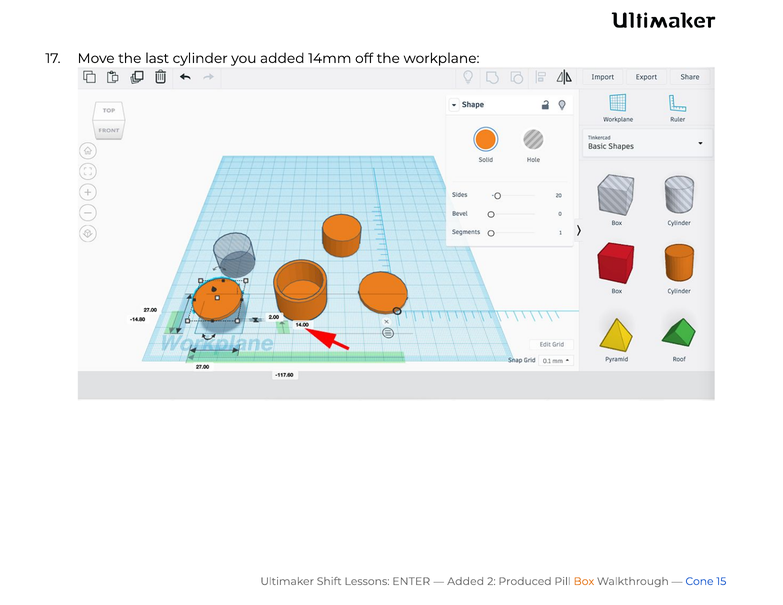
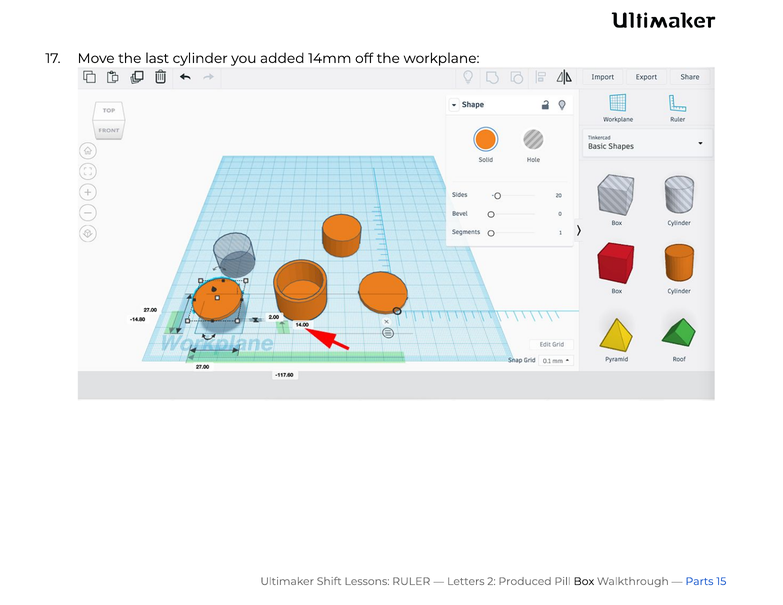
ENTER: ENTER -> RULER (411, 581)
Added: Added -> Letters (466, 581)
Box colour: orange -> black (584, 581)
Cone: Cone -> Parts (699, 581)
